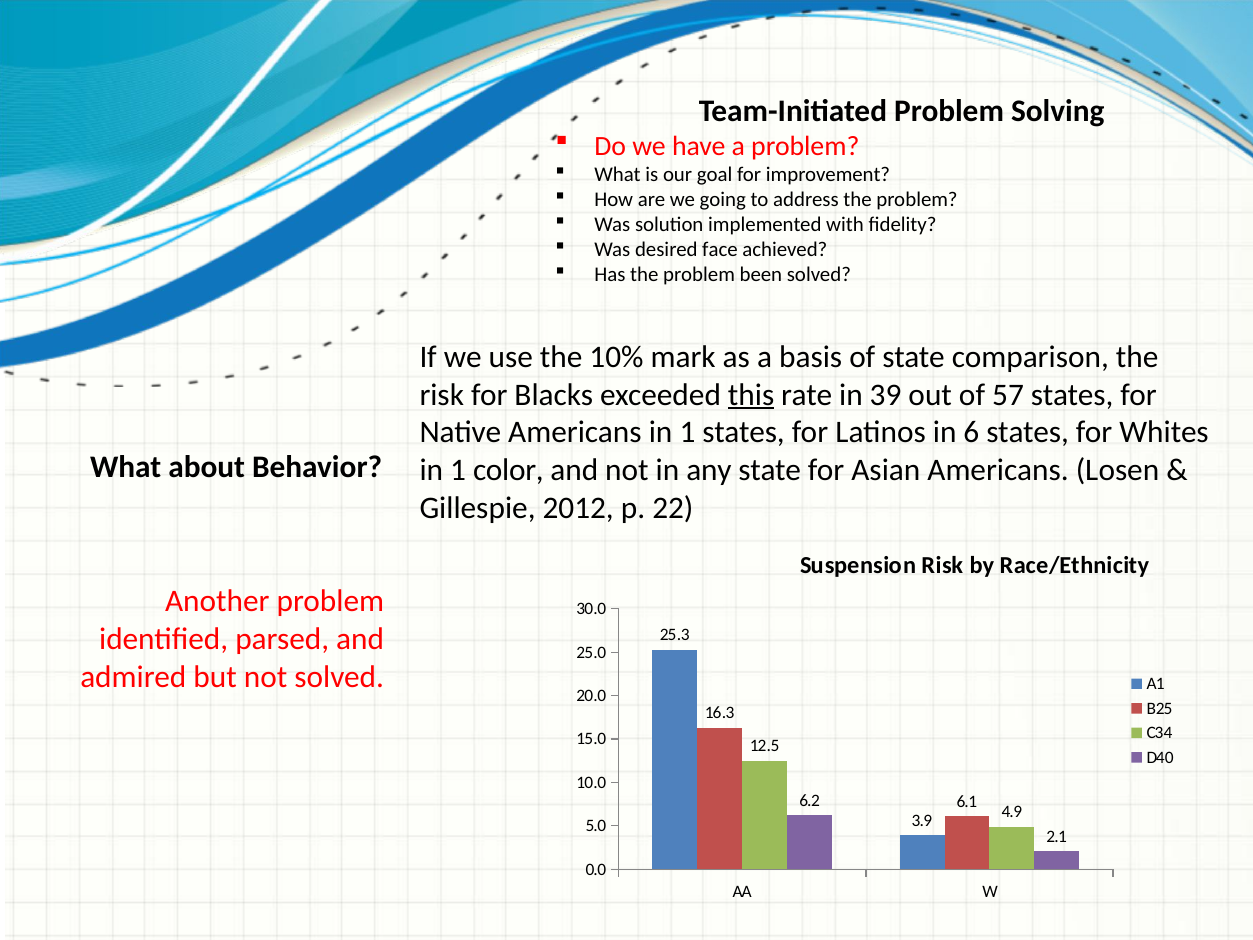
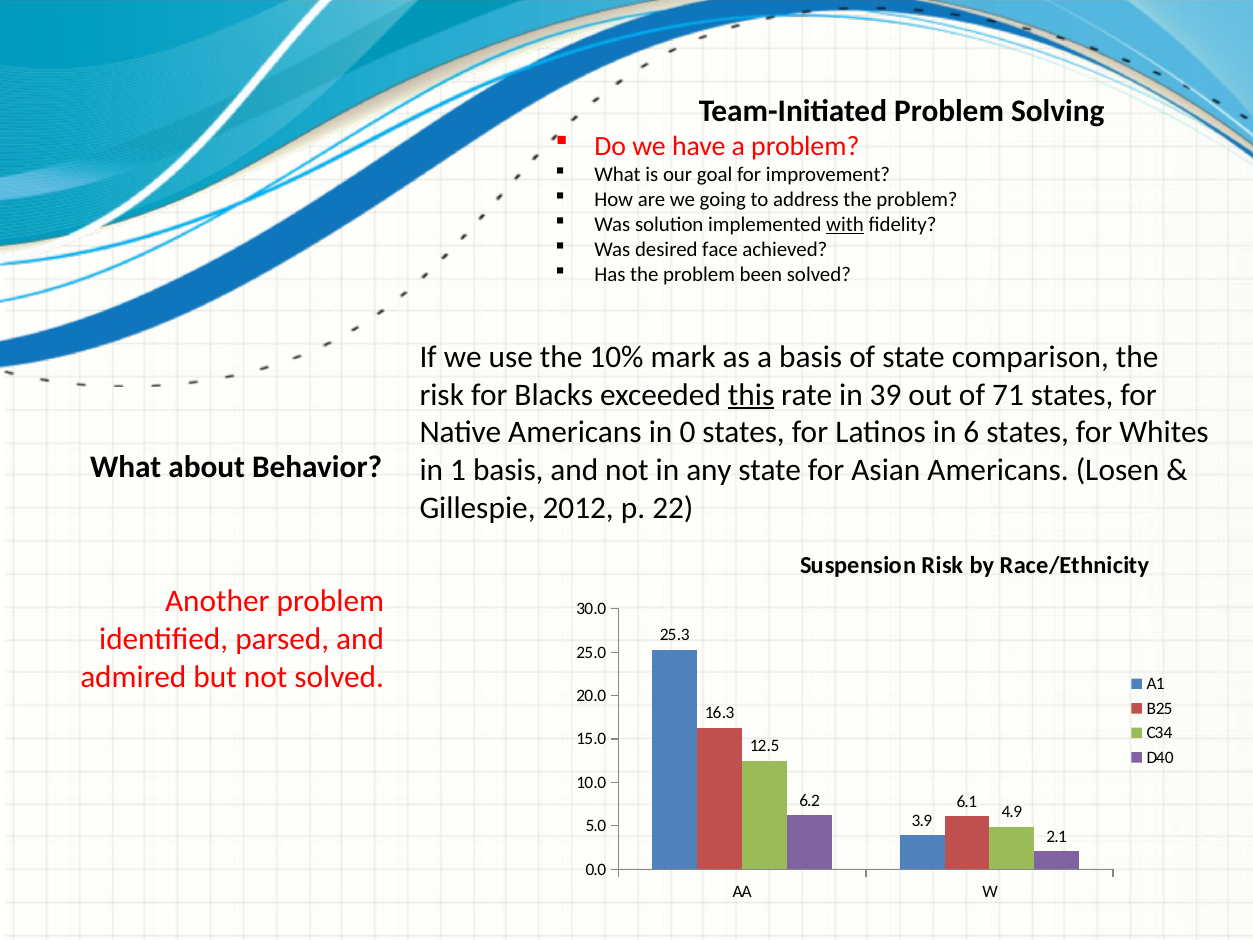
with underline: none -> present (845, 225)
57: 57 -> 71 (1008, 395)
Americans in 1: 1 -> 0 (687, 432)
1 color: color -> basis (508, 470)
